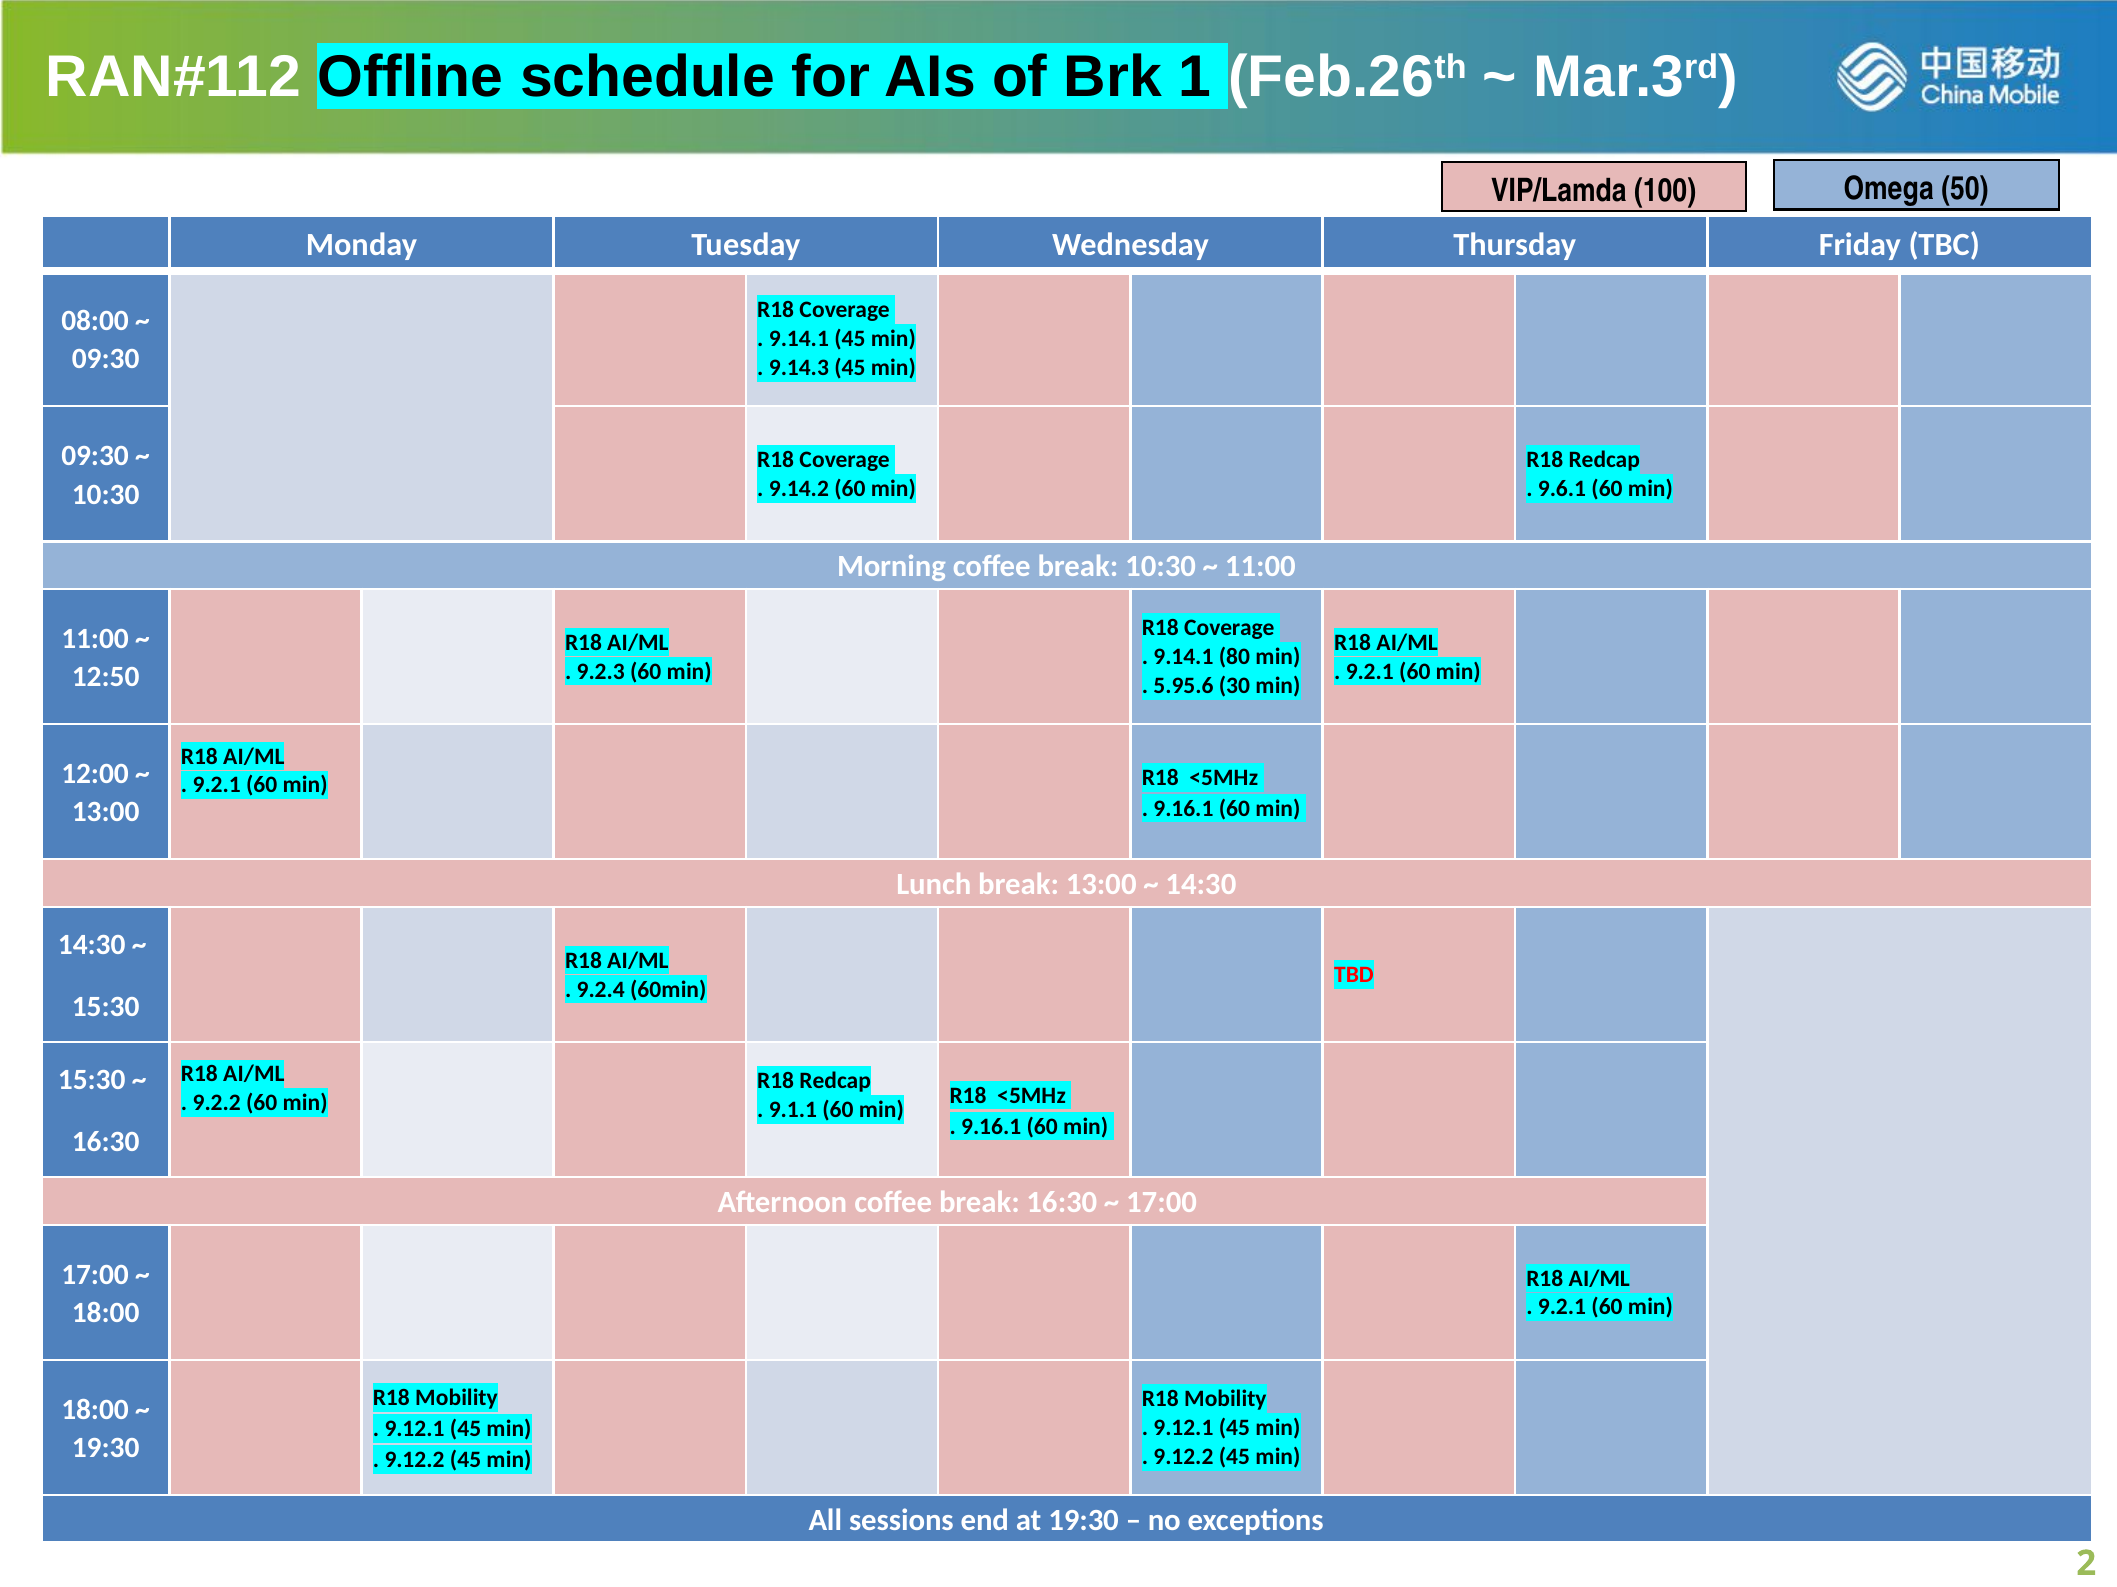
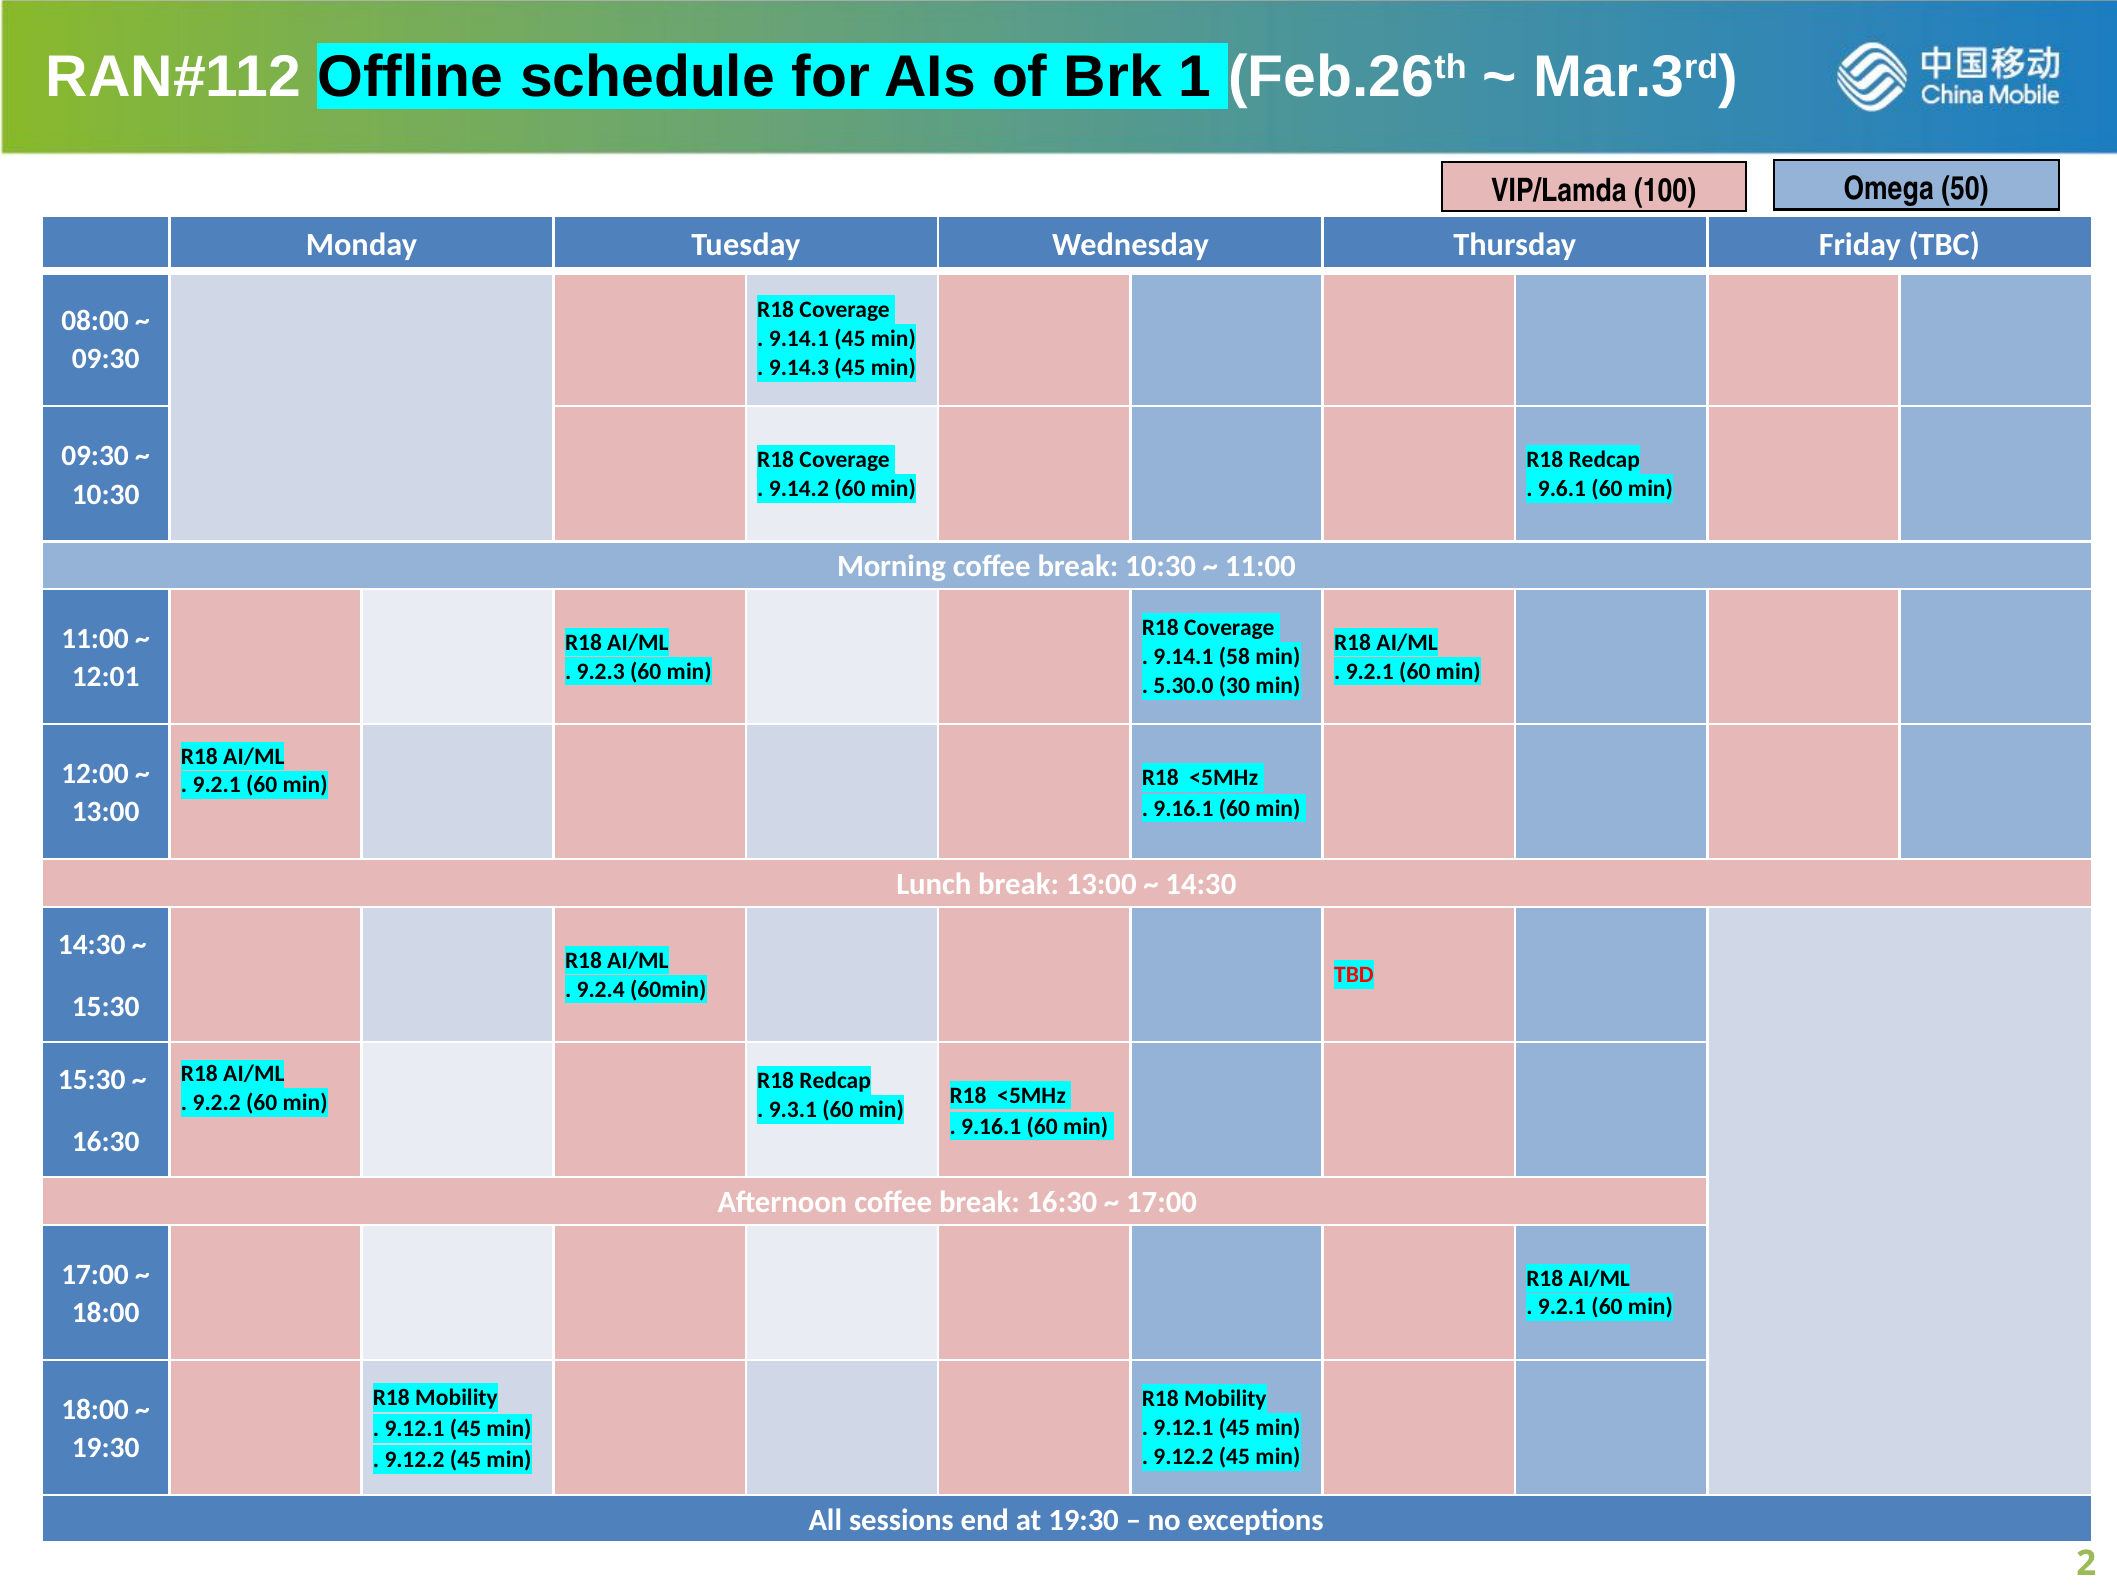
80: 80 -> 58 (1234, 657)
12:50: 12:50 -> 12:01 (106, 677)
5.95.6: 5.95.6 -> 5.30.0 (1183, 686)
9.1.1: 9.1.1 -> 9.3.1 (793, 1110)
